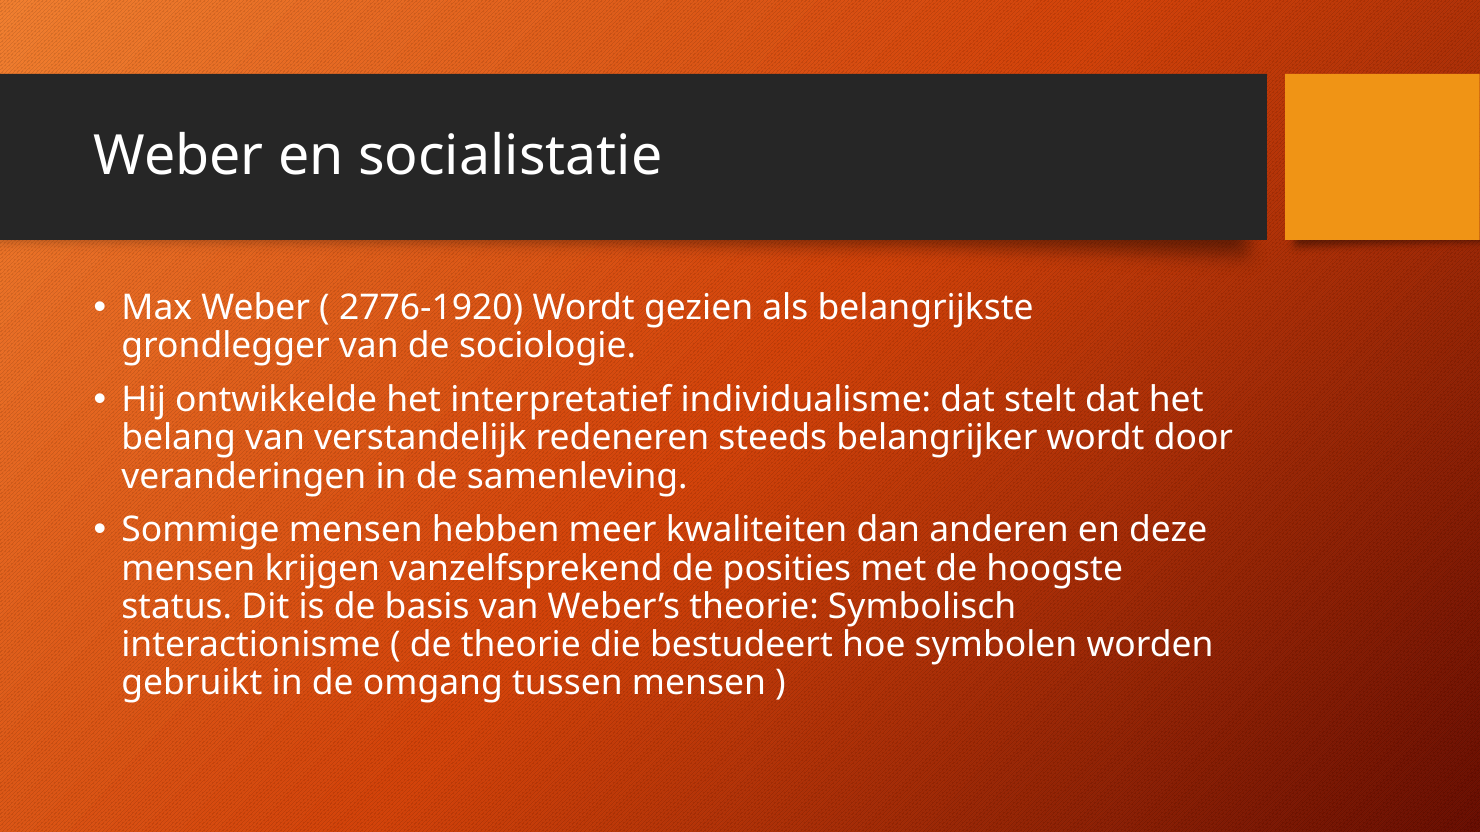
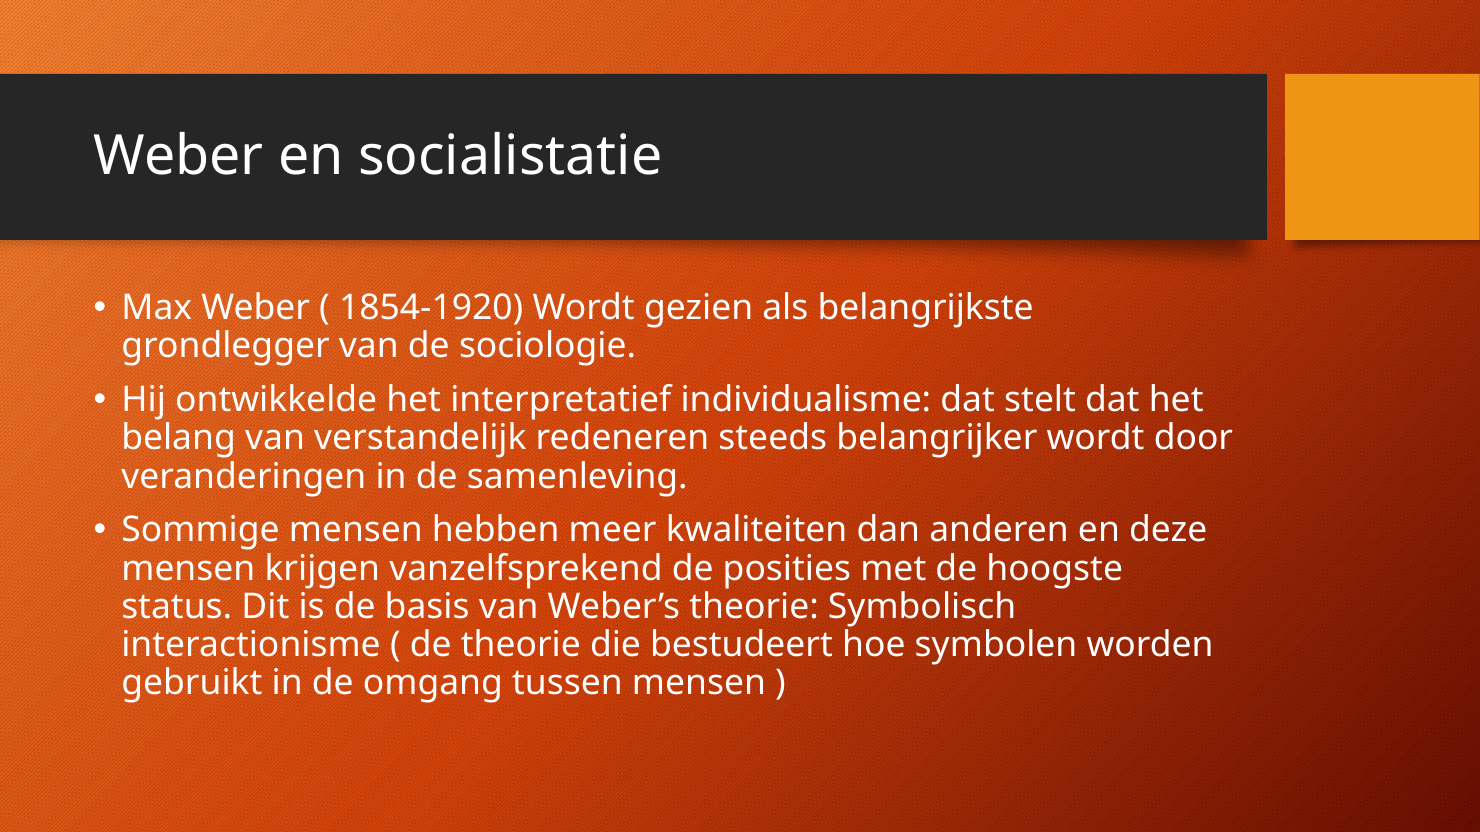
2776-1920: 2776-1920 -> 1854-1920 (431, 308)
